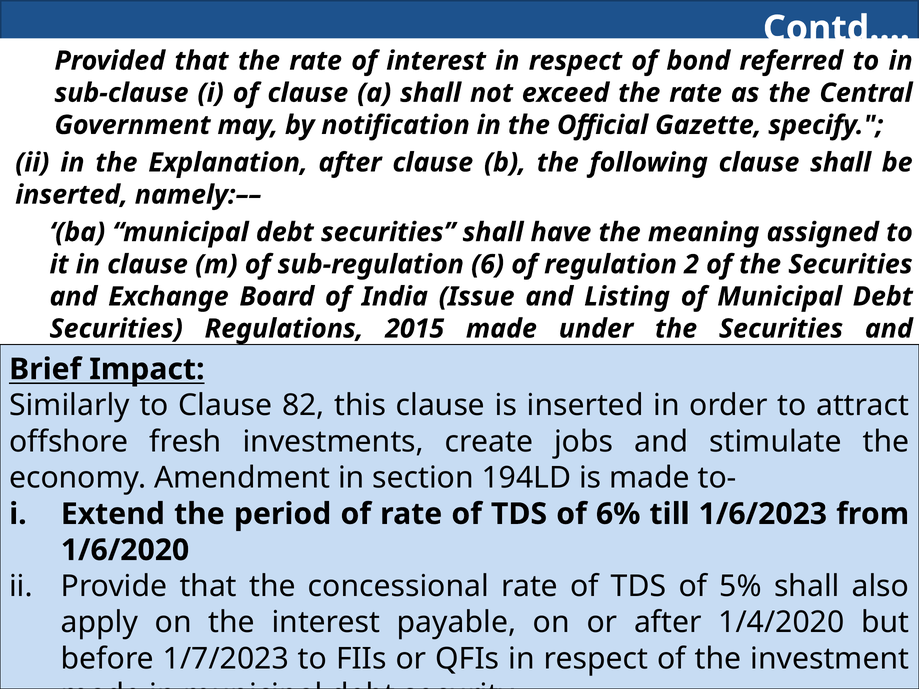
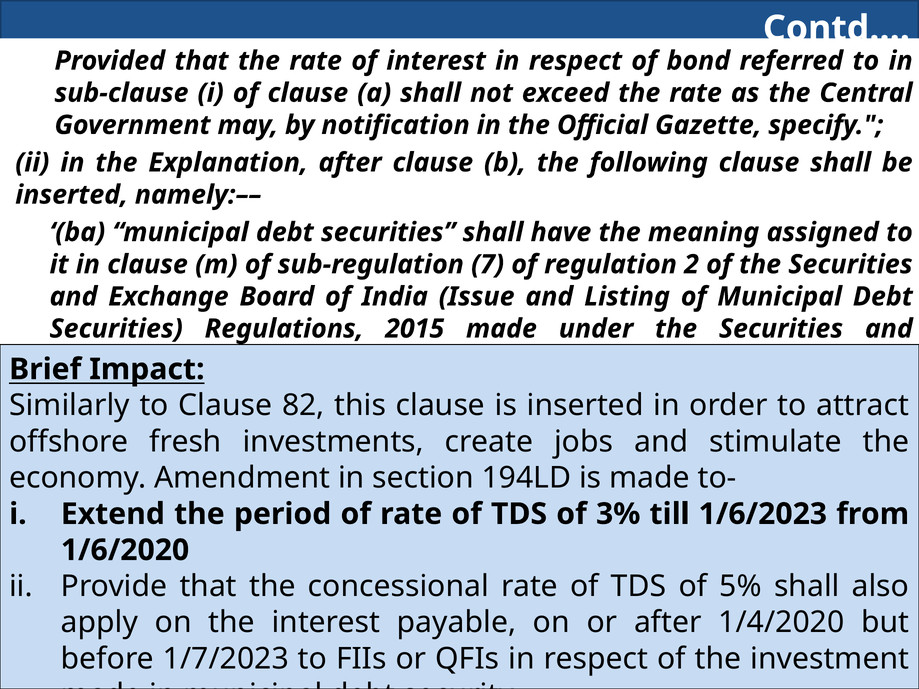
6: 6 -> 7 (488, 265)
6%: 6% -> 3% (618, 514)
